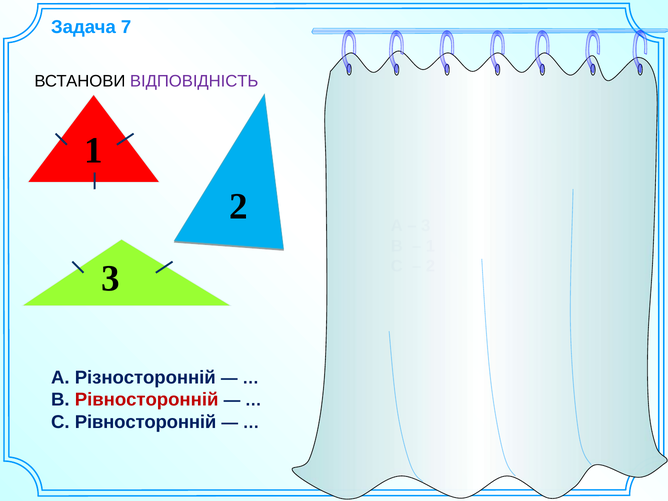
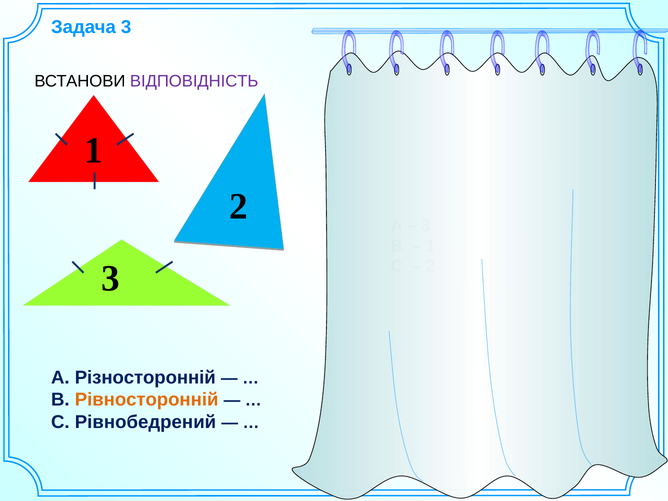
Задача 7: 7 -> 3 (126, 27)
Рівносторонній colour: red -> orange (147, 400)
С Рівносторонній: Рівносторонній -> Рівнобедрений (145, 422)
